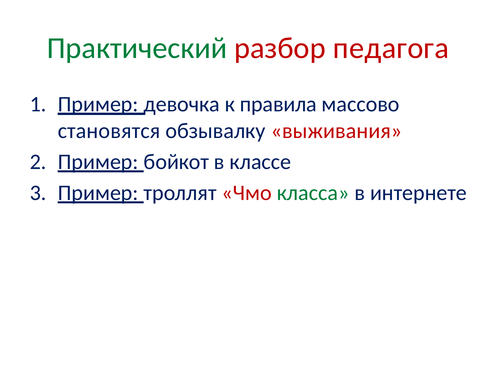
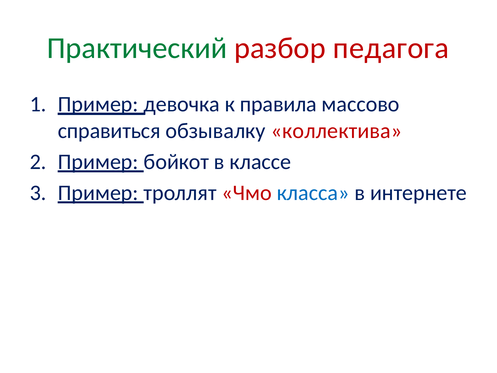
становятся: становятся -> справиться (109, 131)
выживания: выживания -> коллектива (337, 131)
класса colour: green -> blue (313, 193)
